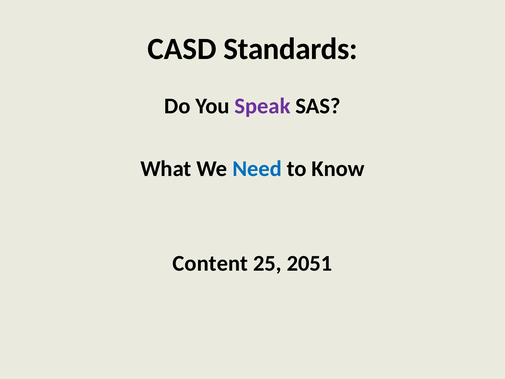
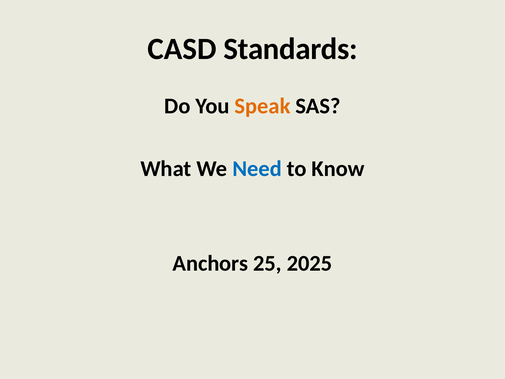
Speak colour: purple -> orange (263, 106)
Content: Content -> Anchors (210, 263)
2051: 2051 -> 2025 (309, 263)
